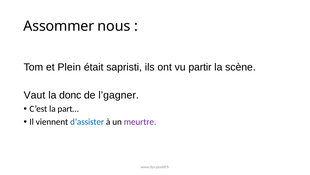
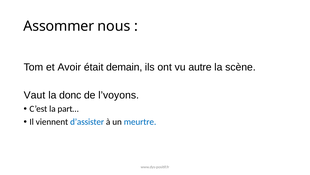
Plein: Plein -> Avoir (69, 67)
sapristi: sapristi -> demain (124, 67)
partir: partir -> autre (200, 67)
l’gagner: l’gagner -> l’voyons (119, 95)
meurtre colour: purple -> blue (140, 121)
